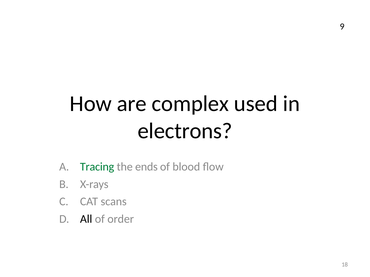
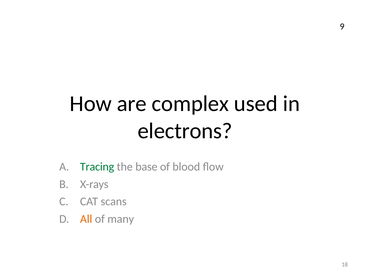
ends: ends -> base (146, 167)
All colour: black -> orange (86, 219)
order: order -> many (121, 219)
